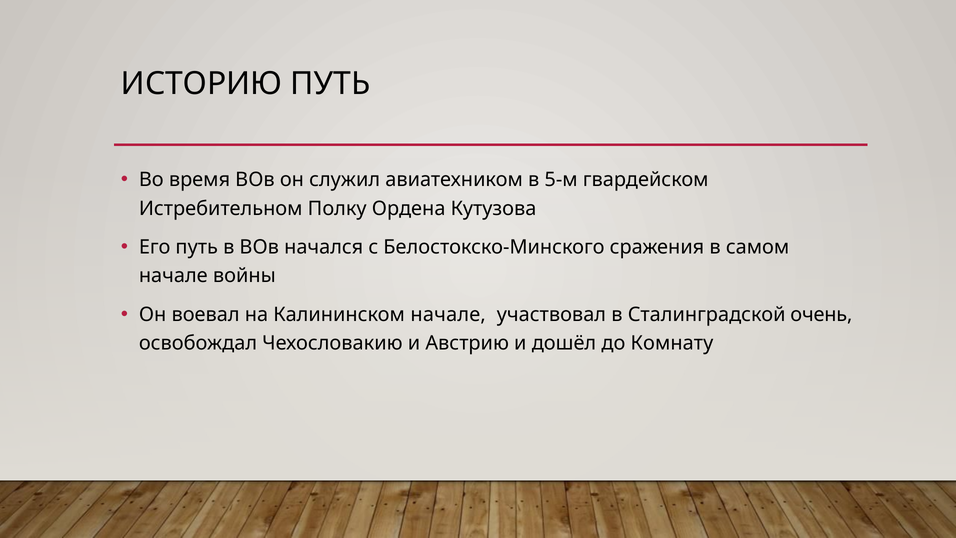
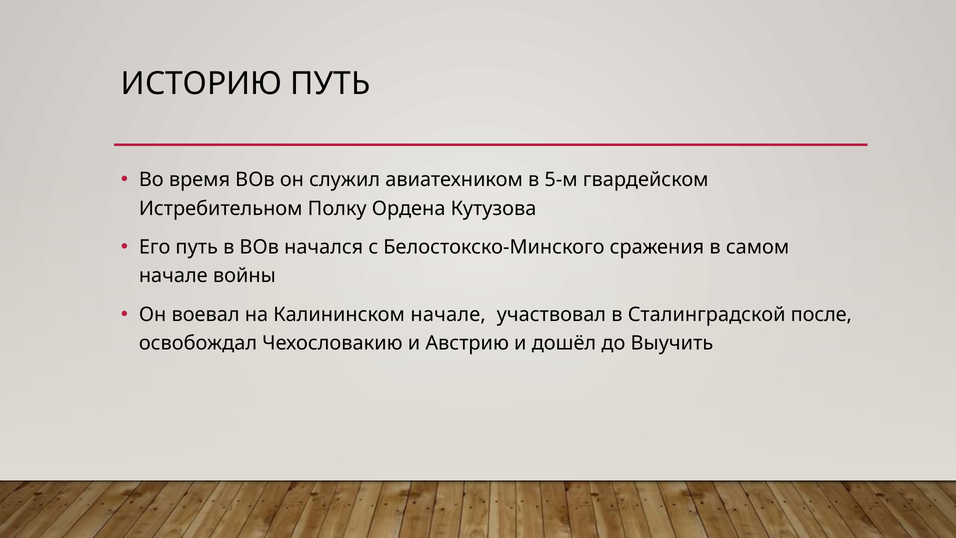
очень: очень -> после (821, 314)
Комнату: Комнату -> Выучить (672, 343)
